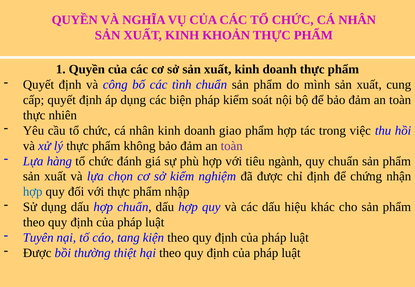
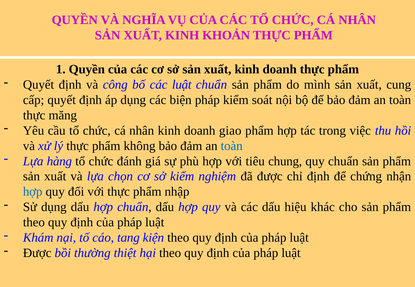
các tình: tình -> luật (182, 85)
nhiên: nhiên -> măng (63, 115)
toàn colour: purple -> blue (232, 146)
ngành: ngành -> chung (285, 161)
Tuyên: Tuyên -> Khám (38, 238)
